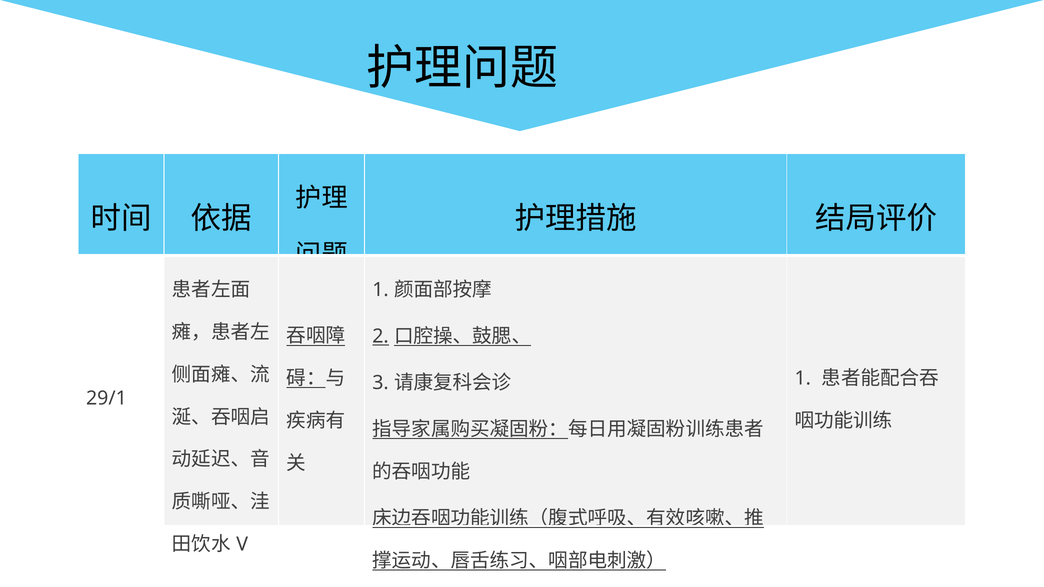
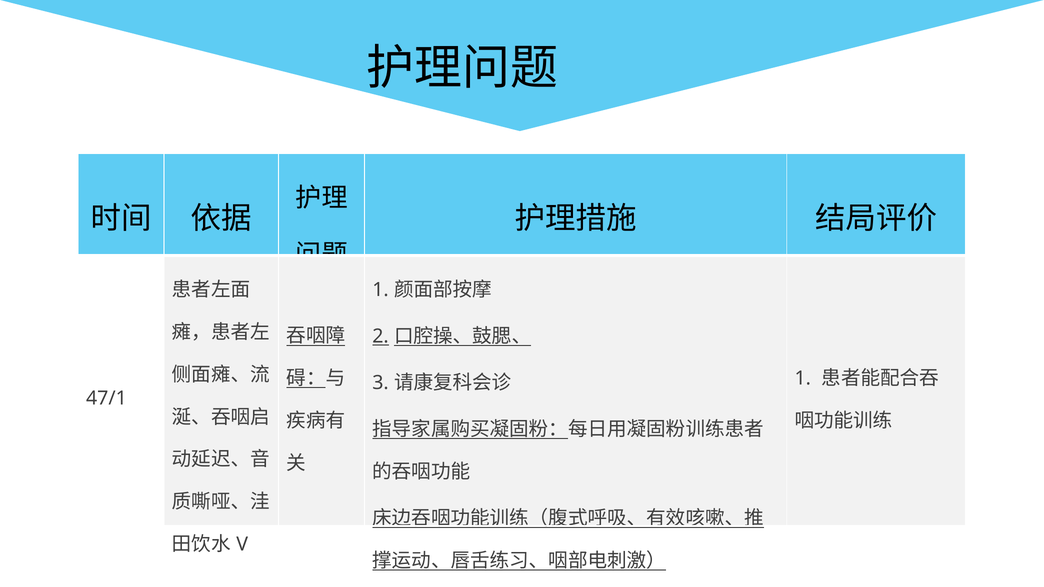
29/1: 29/1 -> 47/1 (106, 398)
